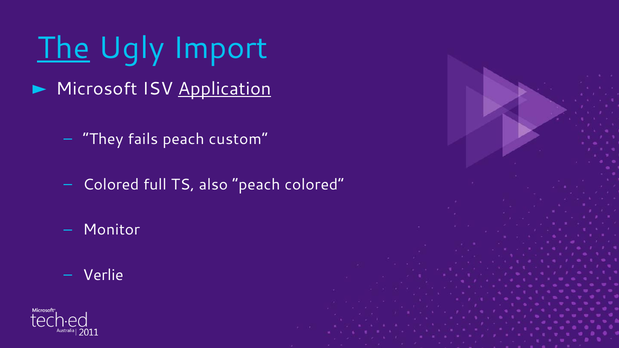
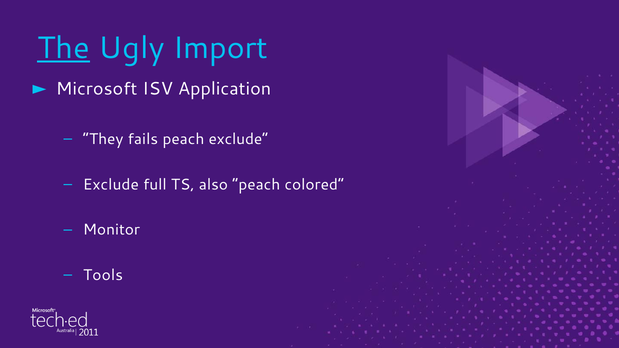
Application underline: present -> none (225, 89)
peach custom: custom -> exclude (238, 139)
Colored: Colored -> Exclude (111, 185)
Verlie: Verlie -> Tools (103, 275)
